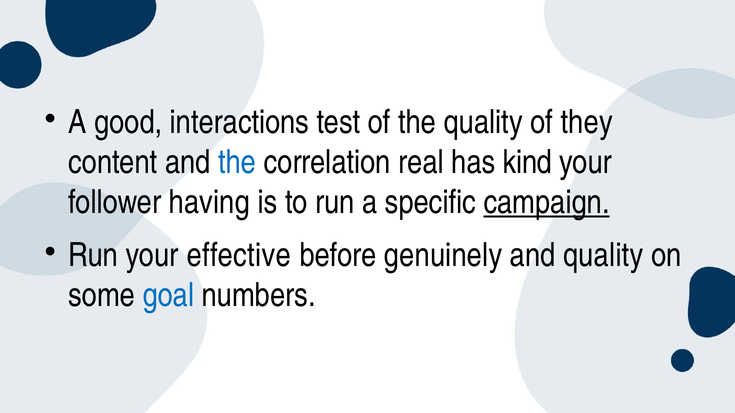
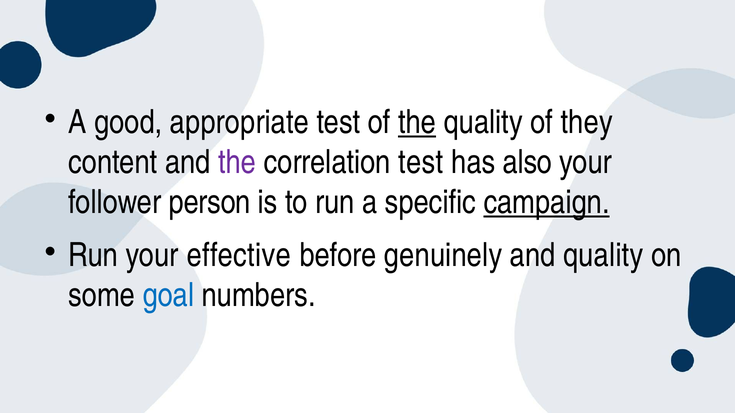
interactions: interactions -> appropriate (239, 123)
the underline: none -> present (417, 123)
the colour: blue -> purple (237, 163)
correlation real: real -> test (421, 163)
kind: kind -> also (528, 163)
having: having -> person (210, 203)
